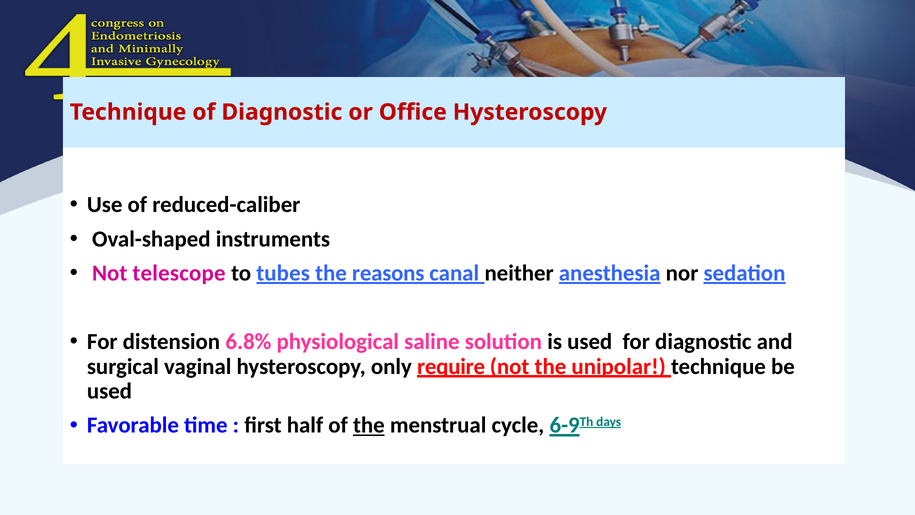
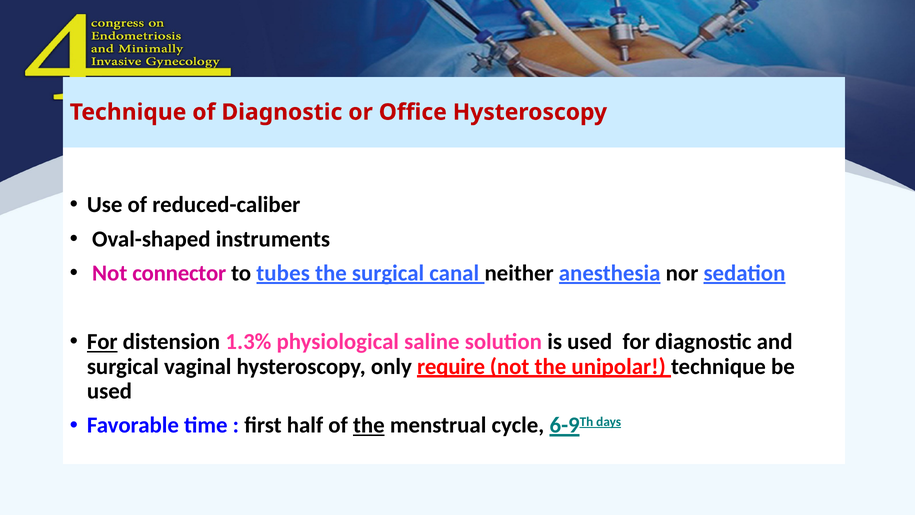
telescope: telescope -> connector (179, 273)
the reasons: reasons -> surgical (388, 273)
For underline: none -> present (102, 342)
6.8%: 6.8% -> 1.3% (248, 342)
